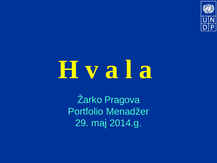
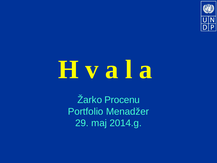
Pragova: Pragova -> Procenu (122, 100)
